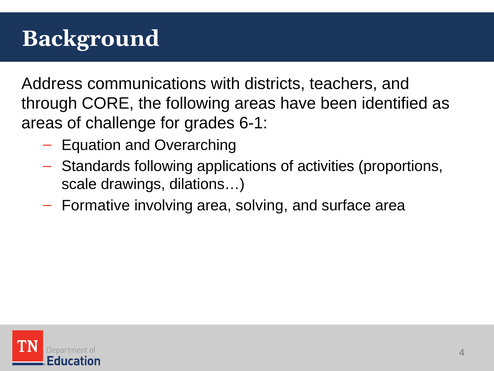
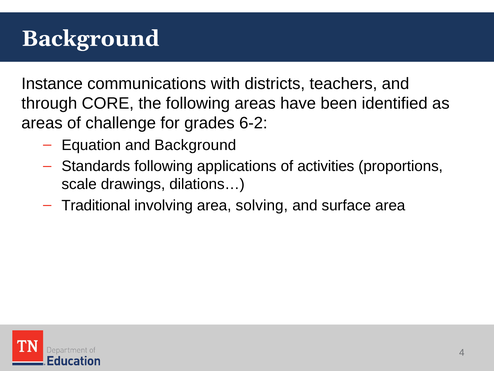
Address: Address -> Instance (52, 83)
6-1: 6-1 -> 6-2 (253, 123)
and Overarching: Overarching -> Background (195, 145)
Formative: Formative -> Traditional (96, 205)
